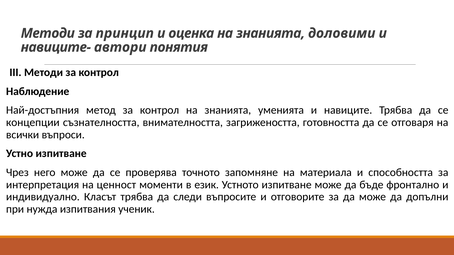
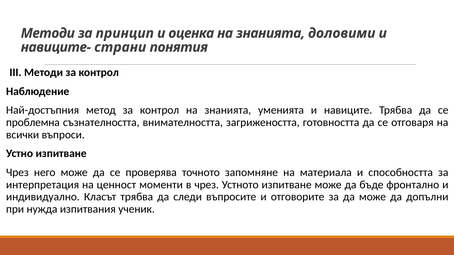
автори: автори -> страни (120, 47)
концепции: концепции -> проблемна (33, 123)
в език: език -> чрез (207, 185)
